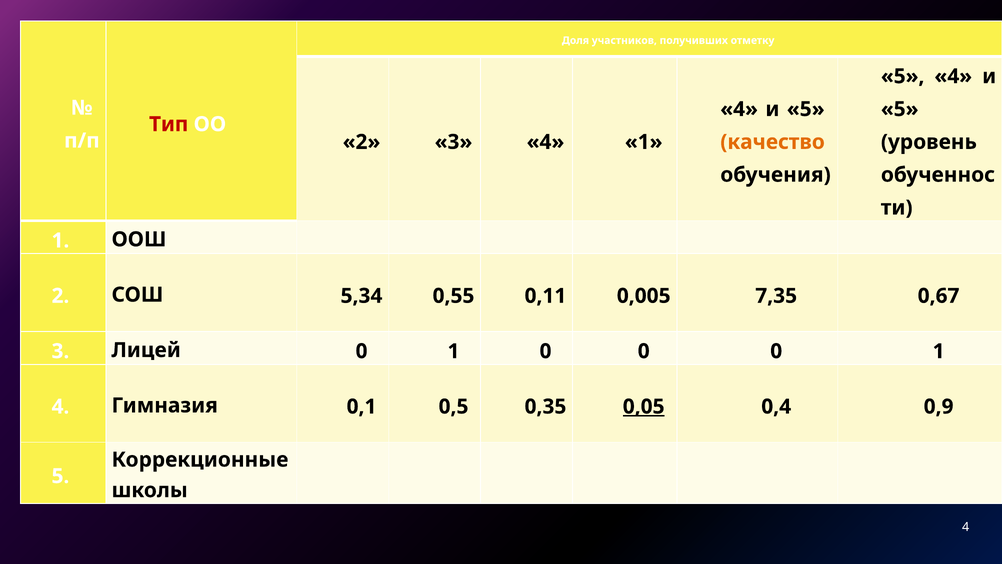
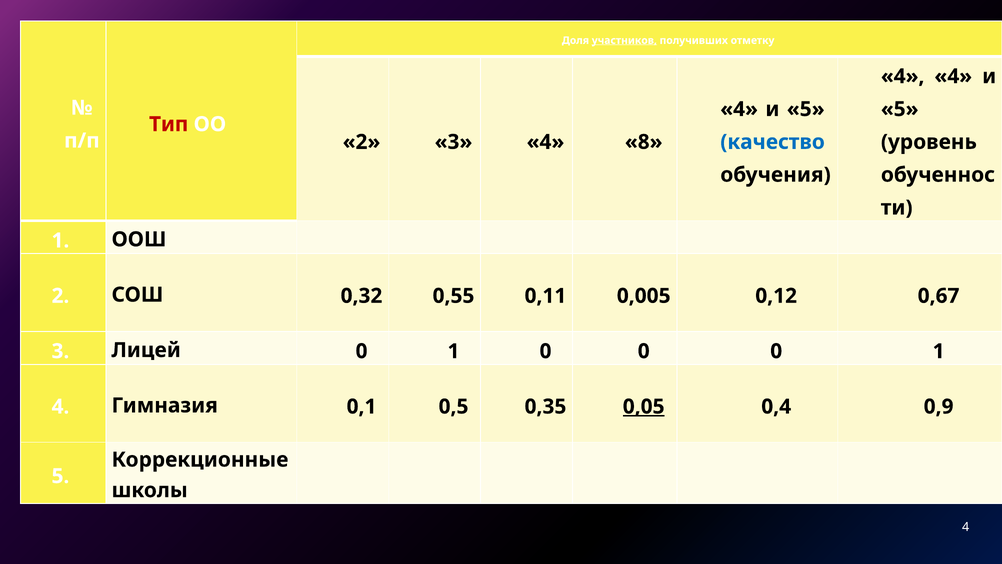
участников underline: none -> present (624, 40)
5: 5 -> 4 (903, 76)
4 1: 1 -> 8 (644, 142)
качество colour: orange -> blue (773, 142)
5,34: 5,34 -> 0,32 (361, 296)
7,35: 7,35 -> 0,12 (776, 296)
